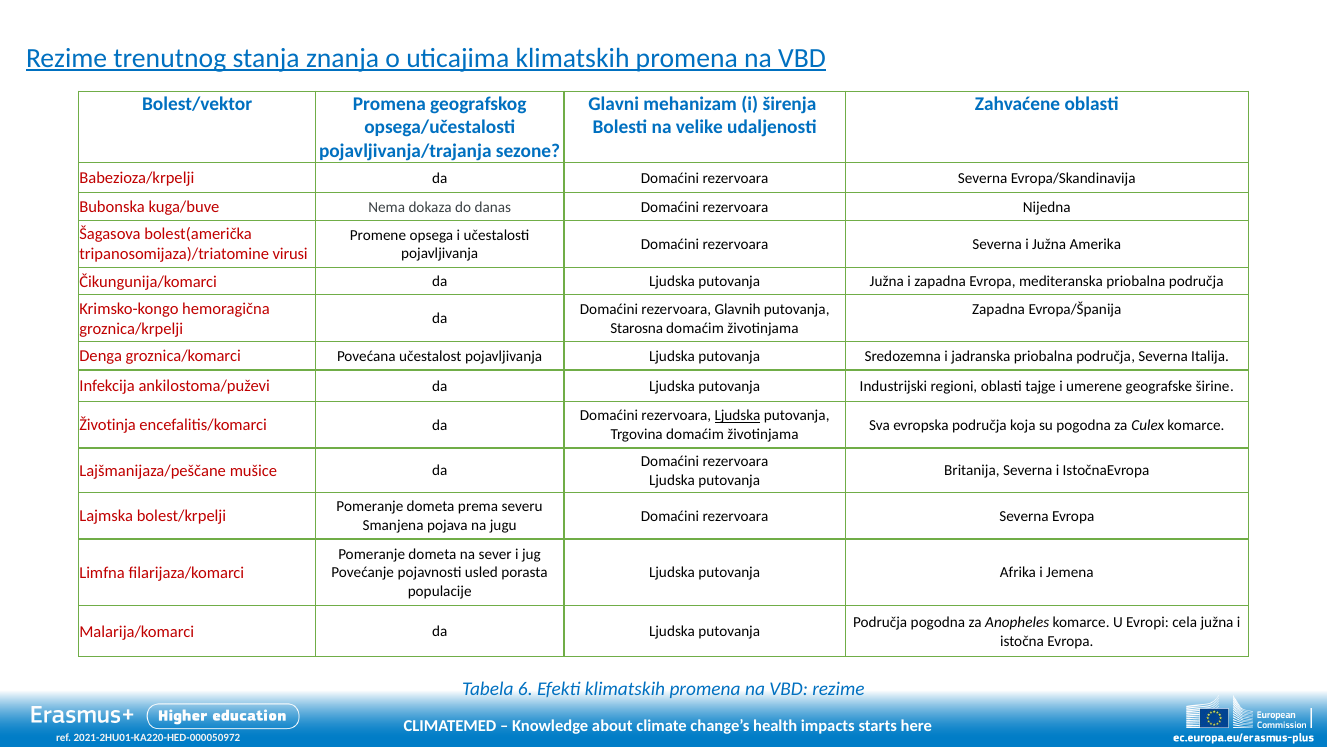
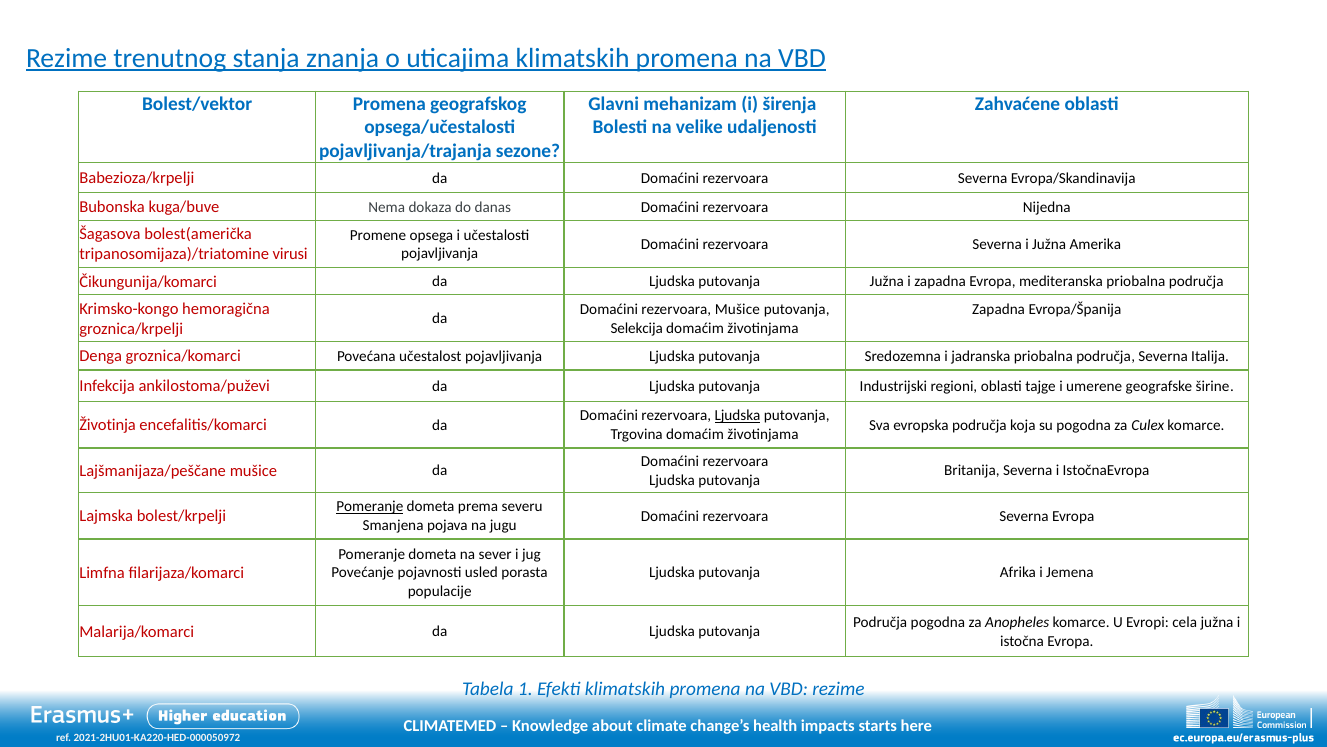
rezervoara Glavnih: Glavnih -> Mušice (737, 309)
Starosna: Starosna -> Selekcija (637, 328)
Pomeranje underline: none -> present (370, 506)
6: 6 -> 1 (525, 688)
